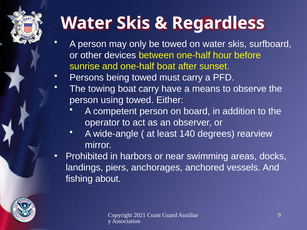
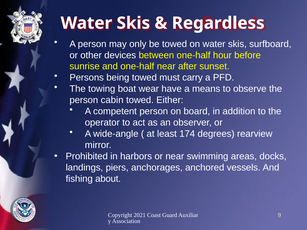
one-half boat: boat -> near (166, 66)
boat carry: carry -> wear (149, 89)
using: using -> cabin (112, 100)
140: 140 -> 174 (187, 134)
